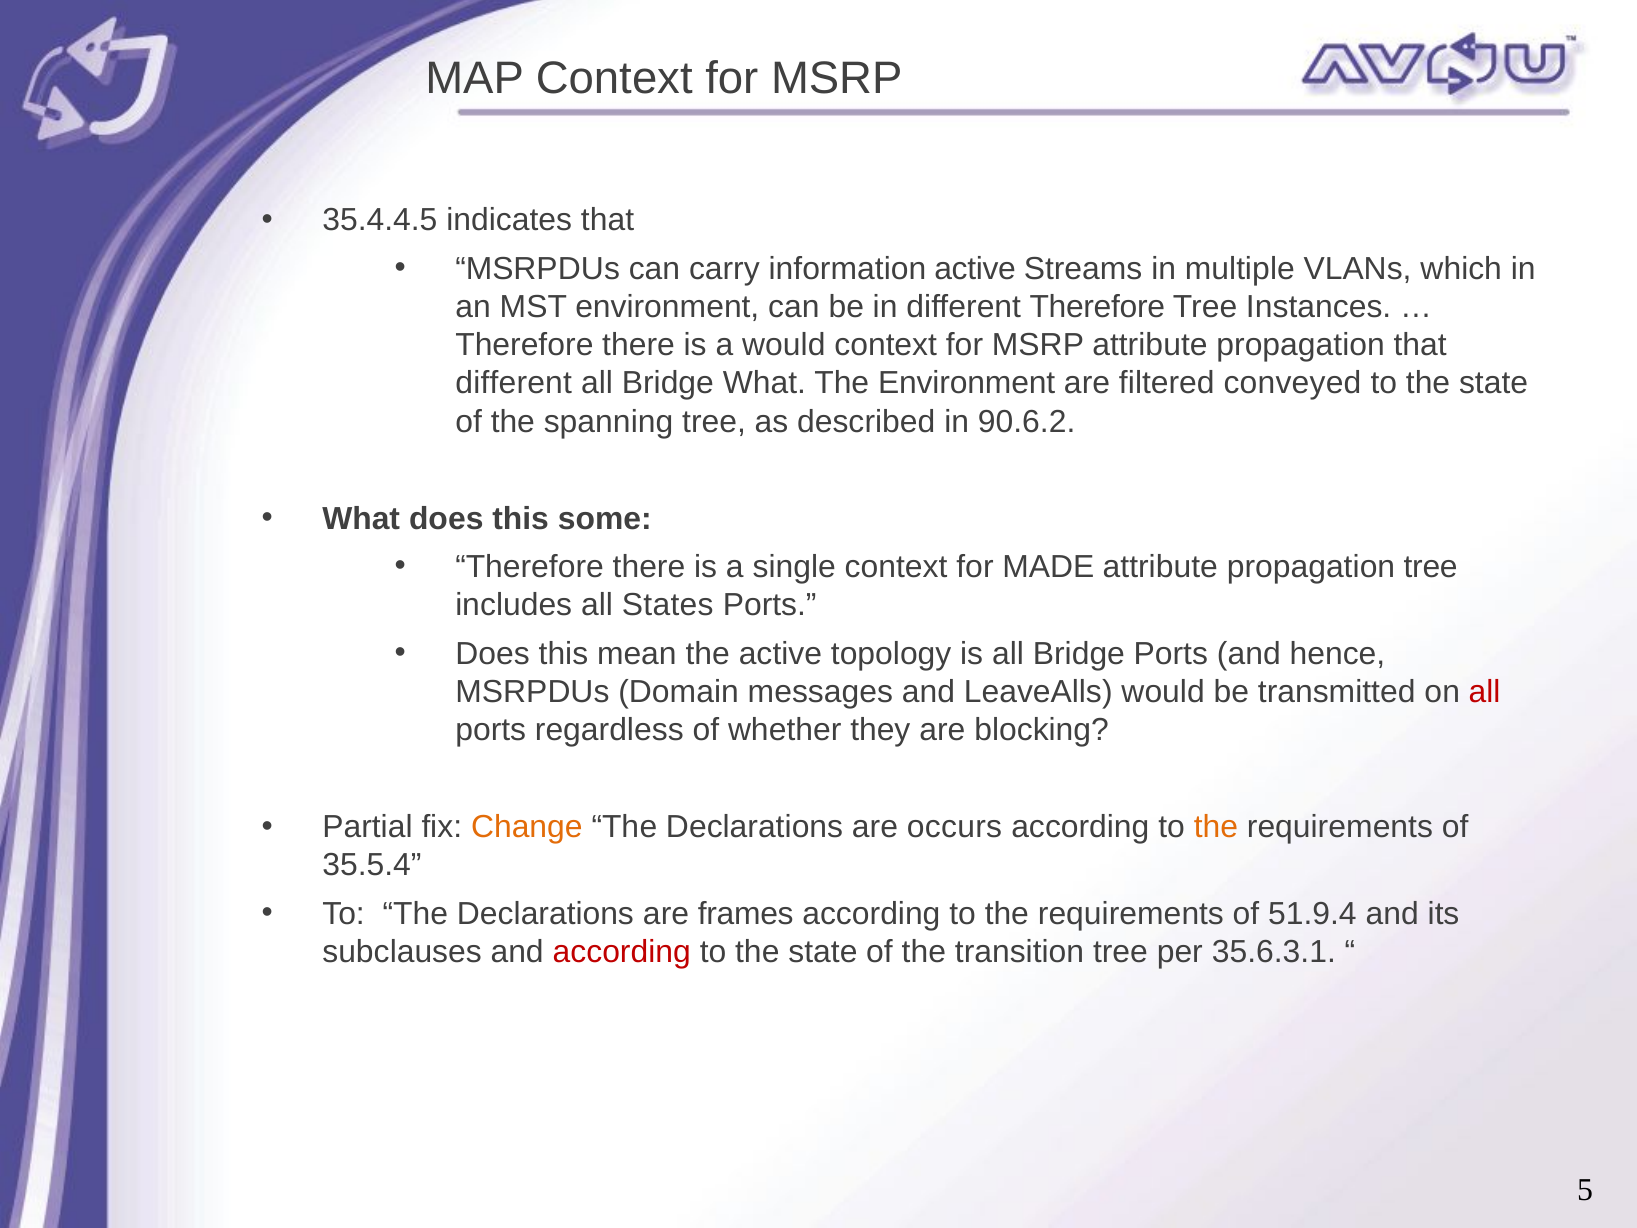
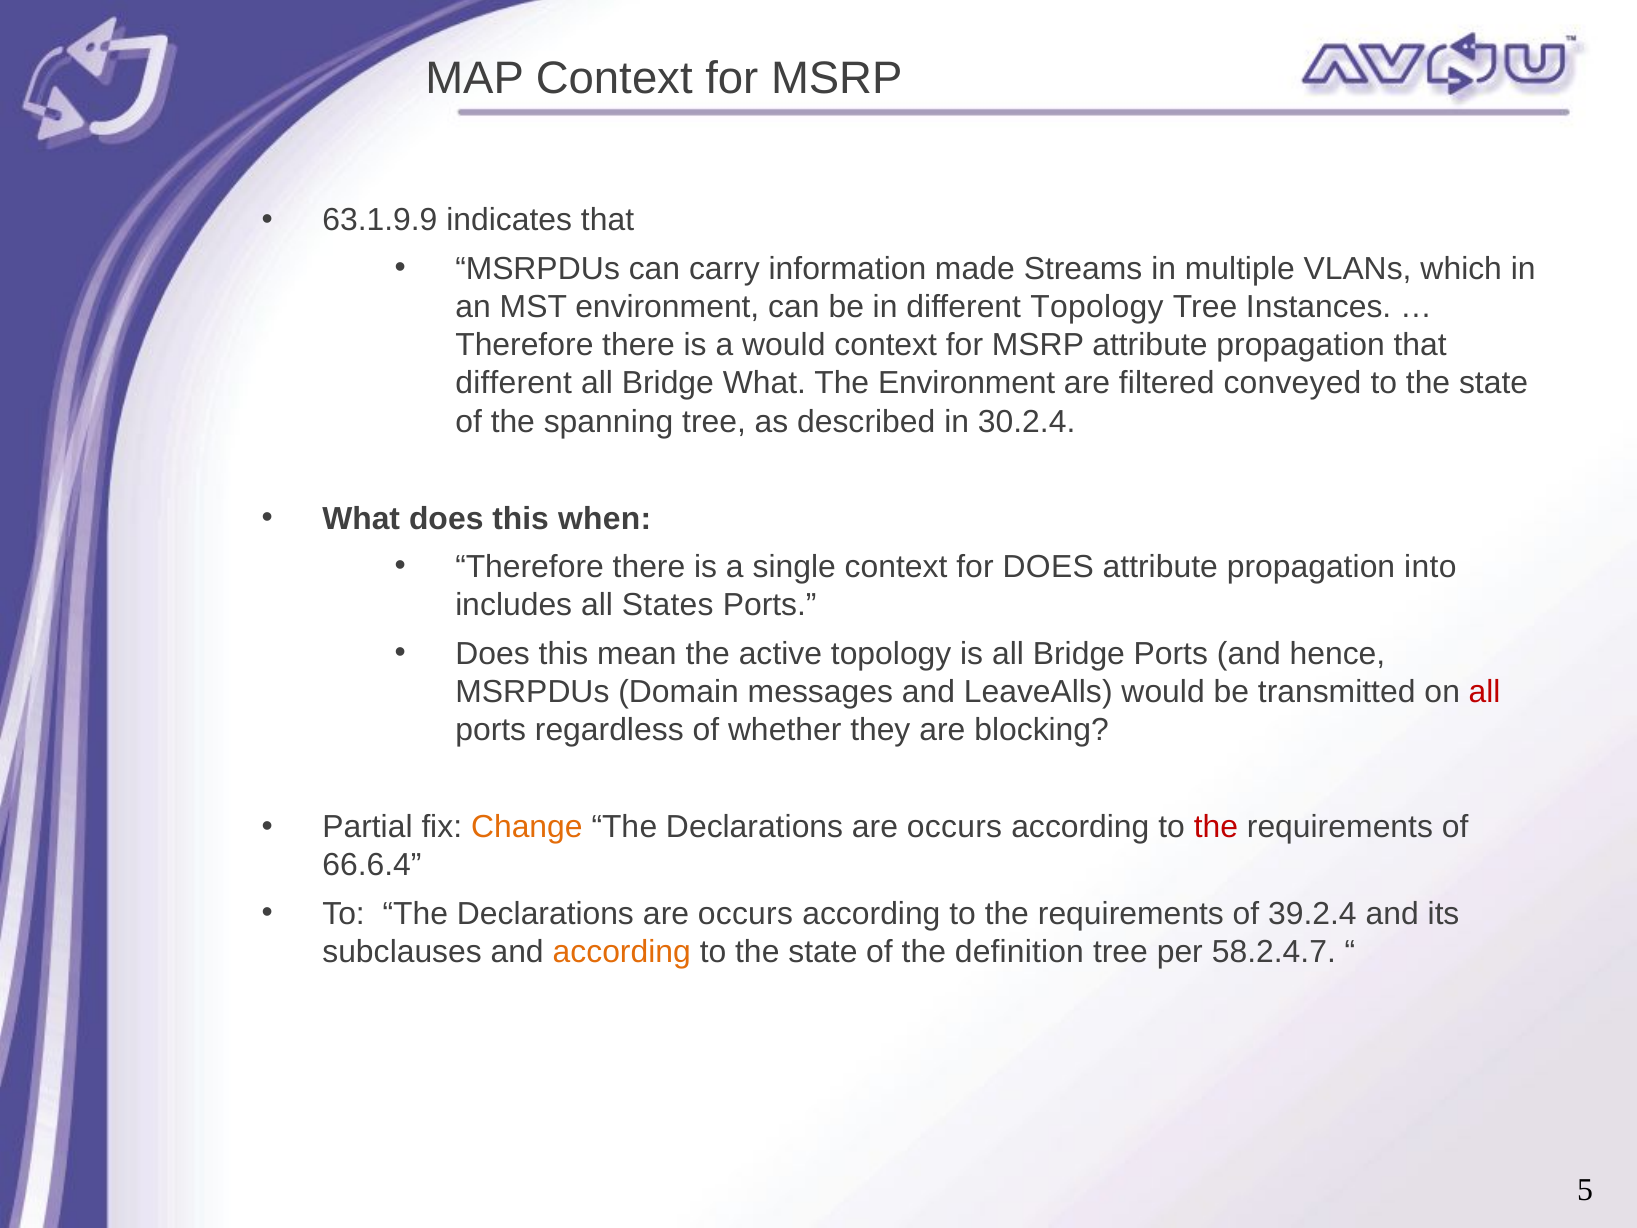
35.4.4.5: 35.4.4.5 -> 63.1.9.9 (380, 220)
information active: active -> made (975, 269)
different Therefore: Therefore -> Topology (1097, 307)
90.6.2: 90.6.2 -> 30.2.4 (1027, 422)
some: some -> when (605, 519)
for MADE: MADE -> DOES (1048, 567)
propagation tree: tree -> into (1430, 567)
the colour: orange -> red (1216, 827)
35.5.4: 35.5.4 -> 66.6.4 (372, 865)
frames: frames -> occurs (745, 914)
51.9.4: 51.9.4 -> 39.2.4 (1312, 914)
according colour: red -> orange (622, 952)
transition: transition -> definition (1019, 952)
35.6.3.1: 35.6.3.1 -> 58.2.4.7 (1274, 952)
